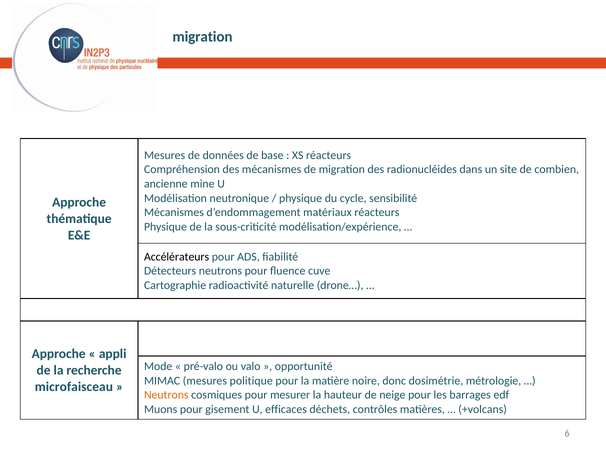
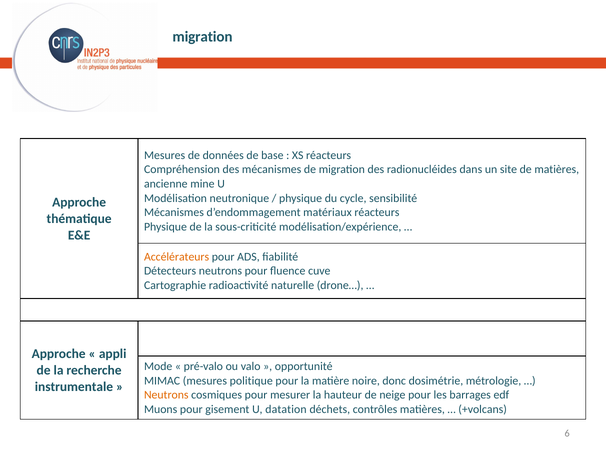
de combien: combien -> matières (557, 170)
Accélérateurs colour: black -> orange (177, 257)
microfaisceau: microfaisceau -> instrumentale (74, 387)
efficaces: efficaces -> datation (286, 410)
